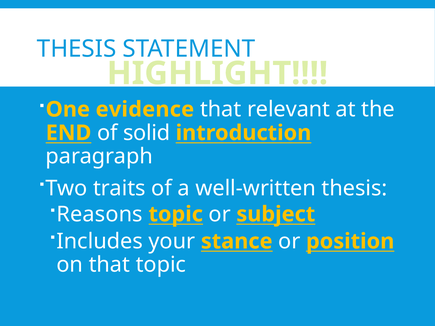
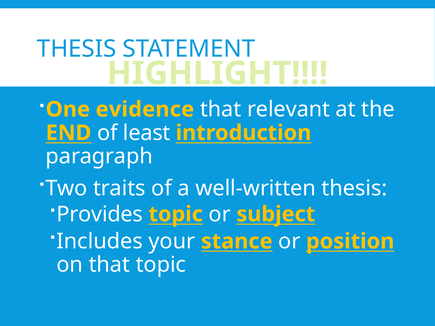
solid: solid -> least (147, 133)
Reasons: Reasons -> Provides (100, 214)
